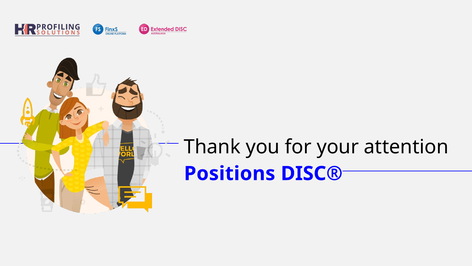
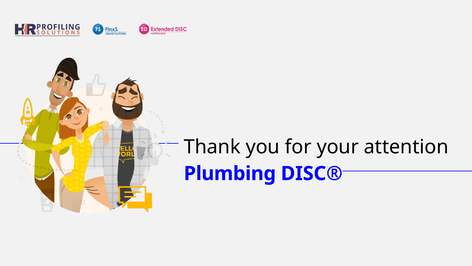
Positions: Positions -> Plumbing (230, 173)
